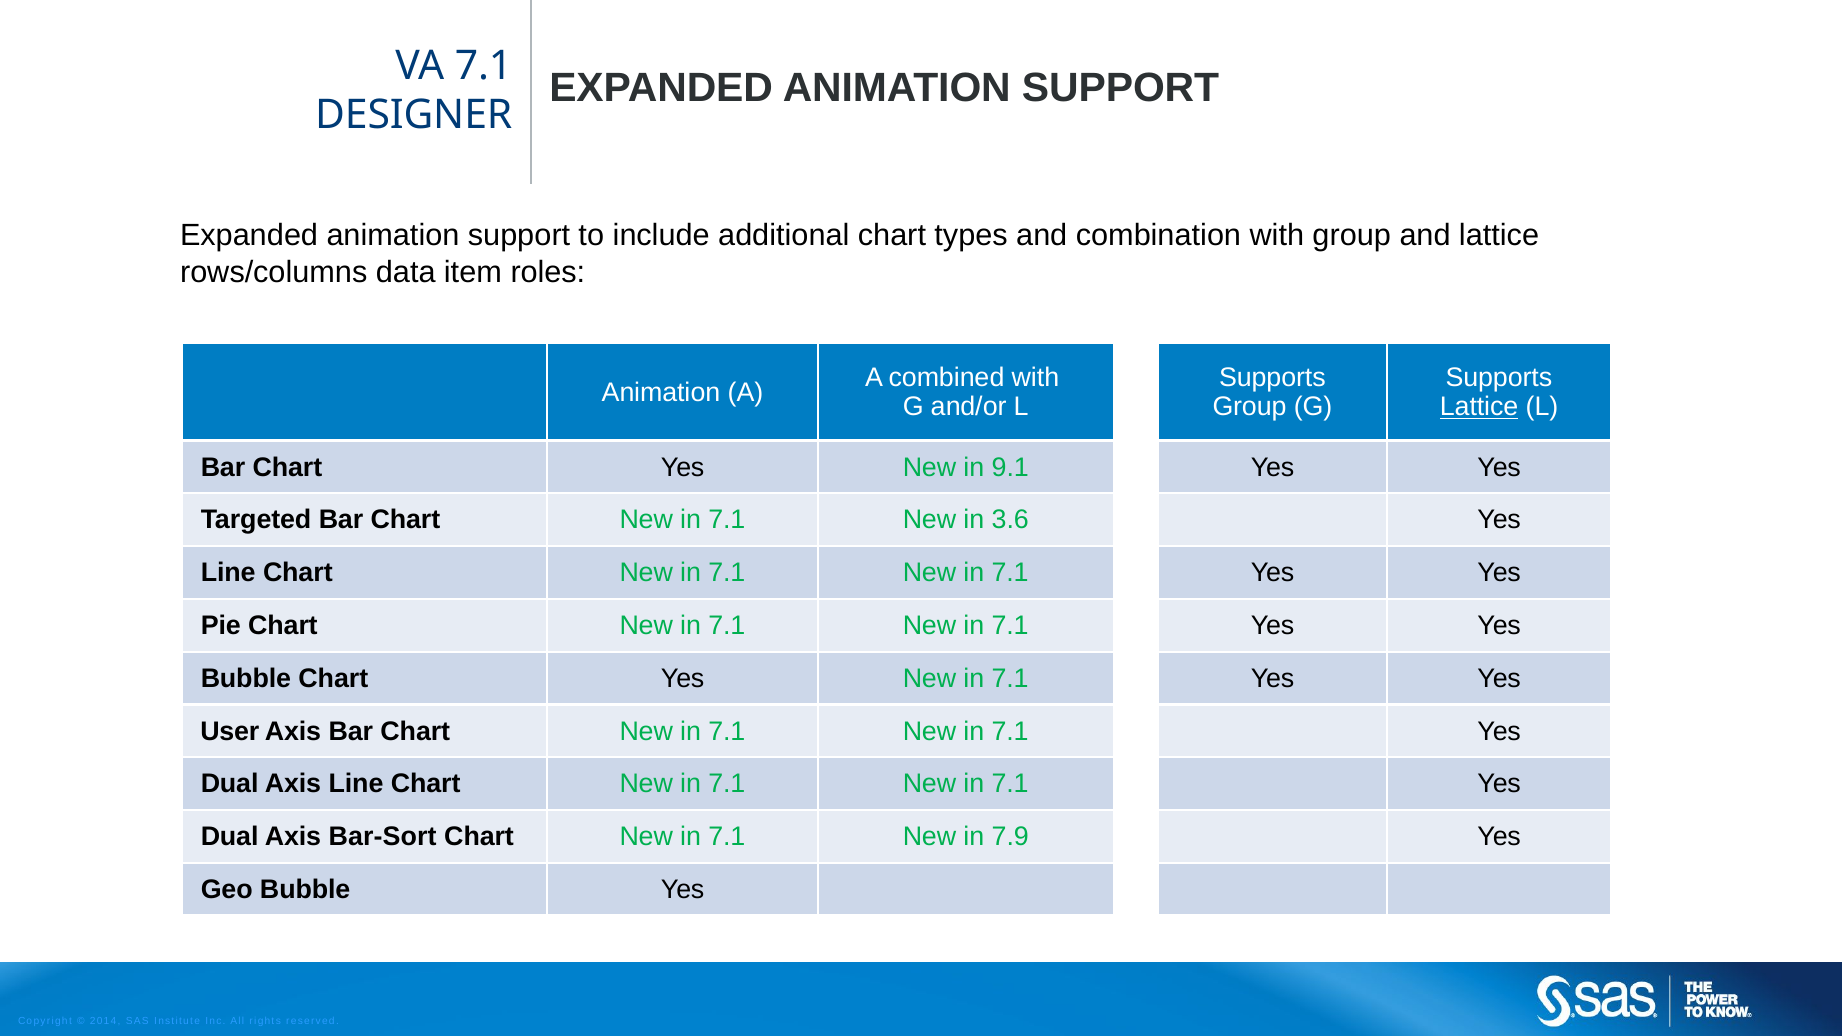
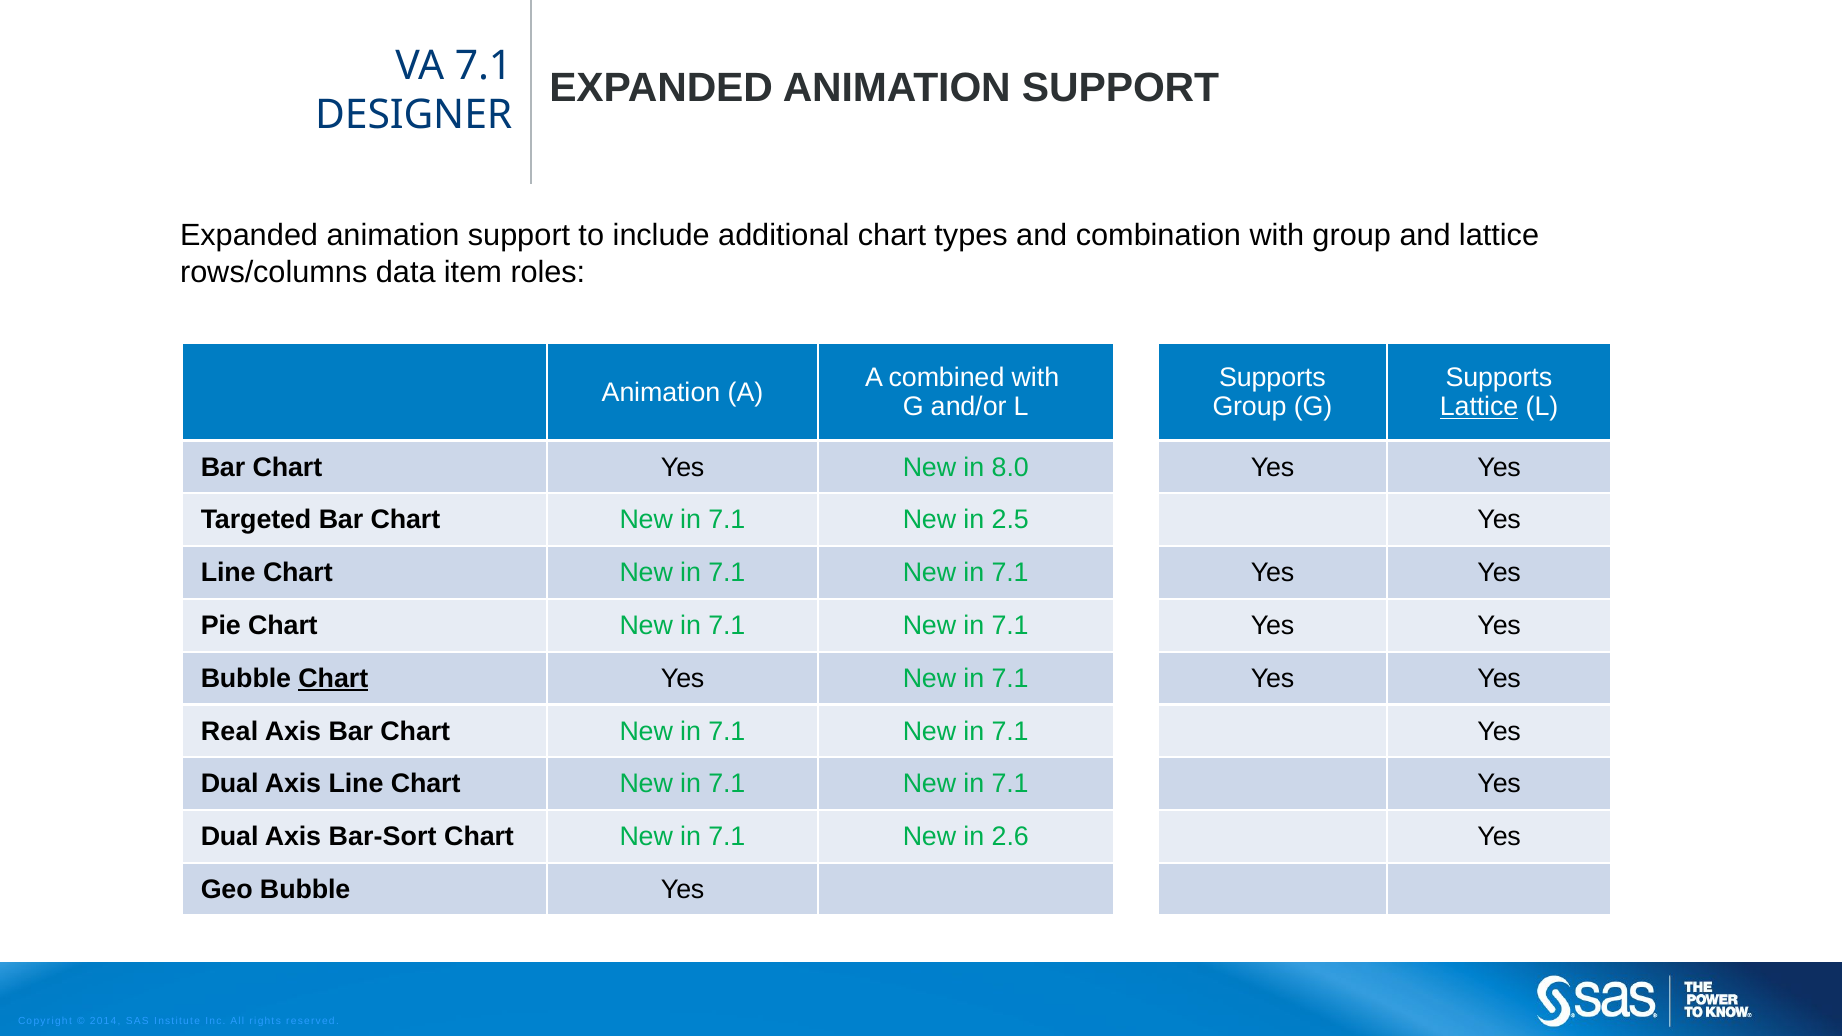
9.1: 9.1 -> 8.0 (1010, 467)
3.6: 3.6 -> 2.5 (1010, 520)
Chart underline: none -> present (333, 679)
User: User -> Real (230, 731)
7.9: 7.9 -> 2.6 (1010, 837)
